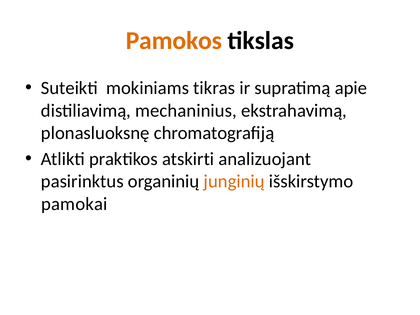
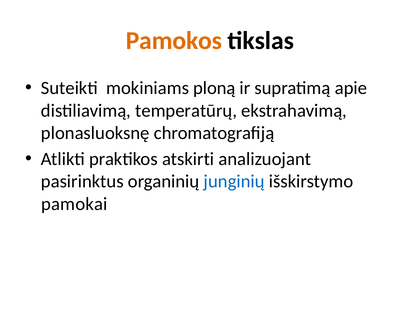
tikras: tikras -> ploną (214, 88)
mechaninius: mechaninius -> temperatūrų (186, 111)
junginių colour: orange -> blue (234, 181)
